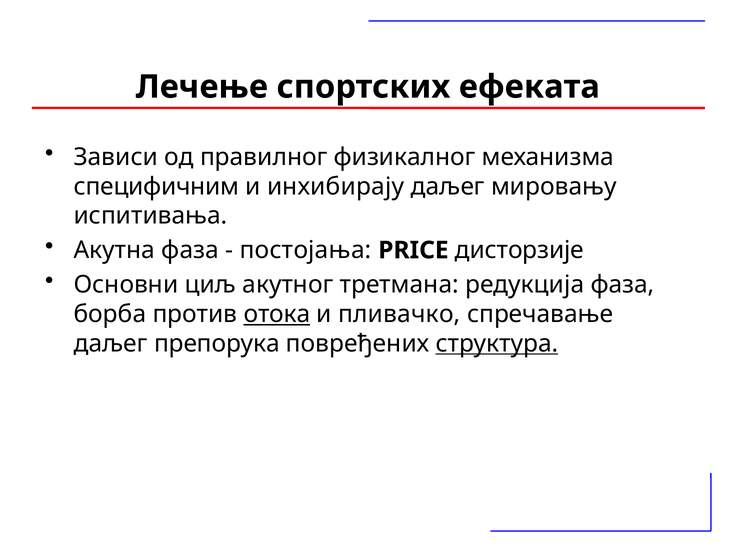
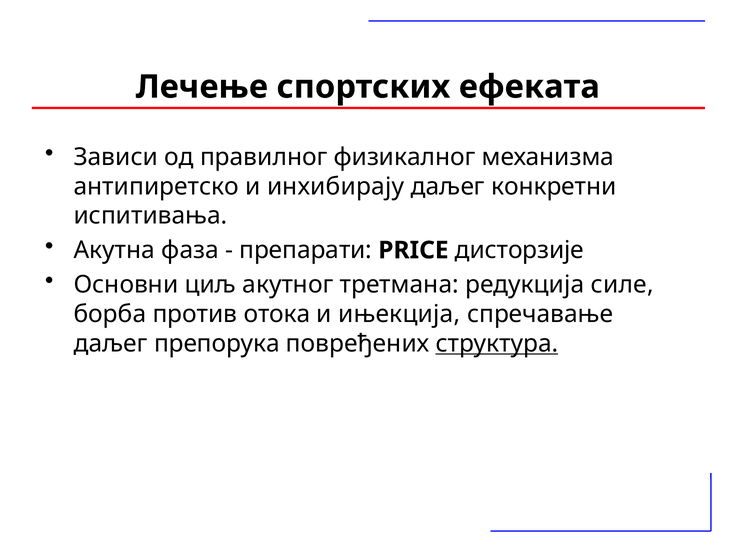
специфичним: специфичним -> антипиретско (156, 187)
мировању: мировању -> конкретни (554, 187)
постојања: постојања -> препарати (306, 251)
редукција фаза: фаза -> силе (622, 285)
отока underline: present -> none (277, 314)
пливачко: пливачко -> ињекција (399, 314)
